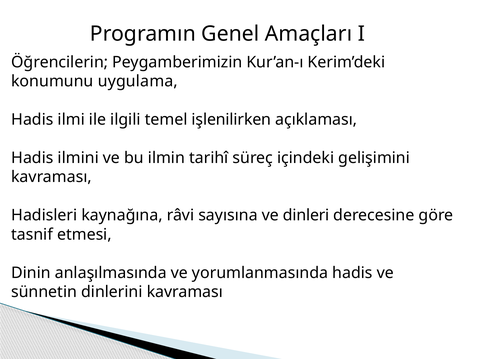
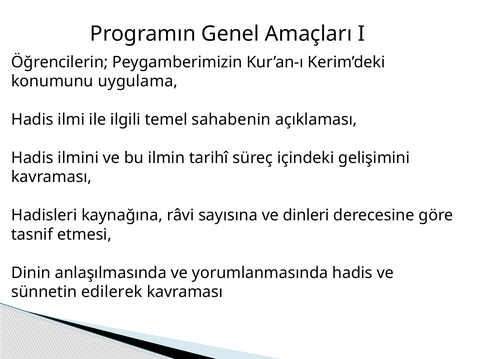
işlenilirken: işlenilirken -> sahabenin (231, 119)
dinlerini: dinlerini -> edilerek (112, 292)
